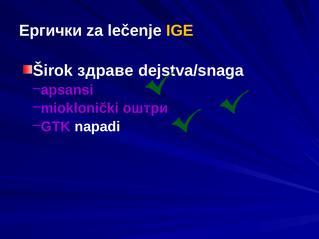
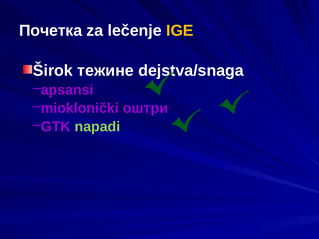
Ергички: Ергички -> Почетка (51, 31)
здраве: здраве -> тежине (106, 71)
napadi colour: white -> light green (97, 127)
